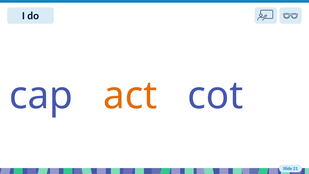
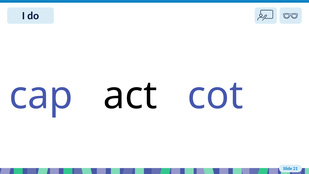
act colour: orange -> black (130, 96)
